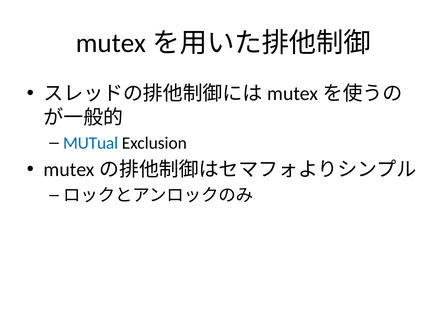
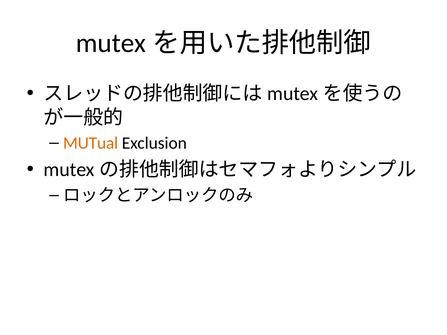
MUTual colour: blue -> orange (91, 143)
